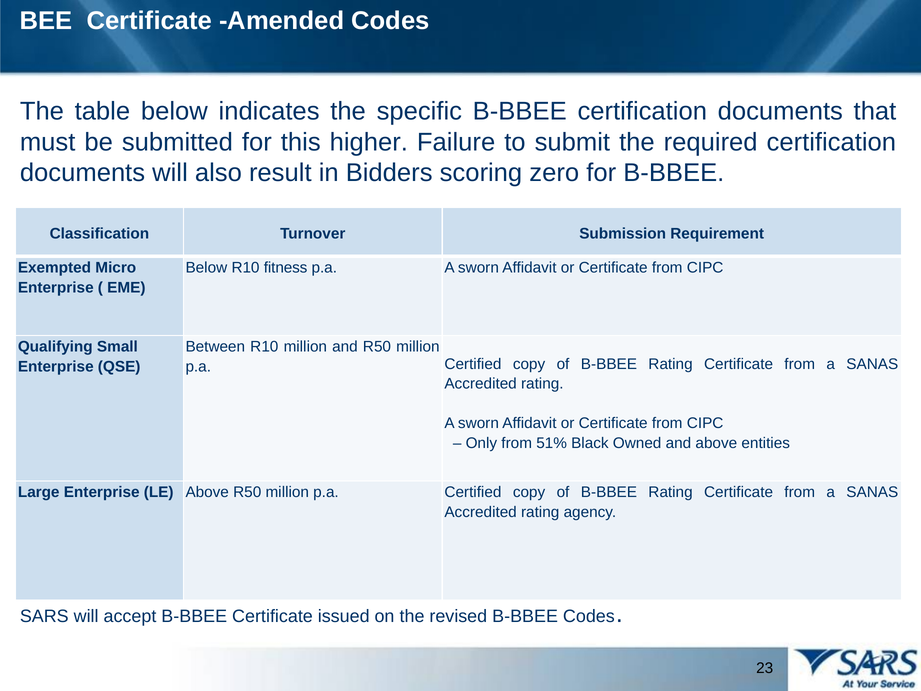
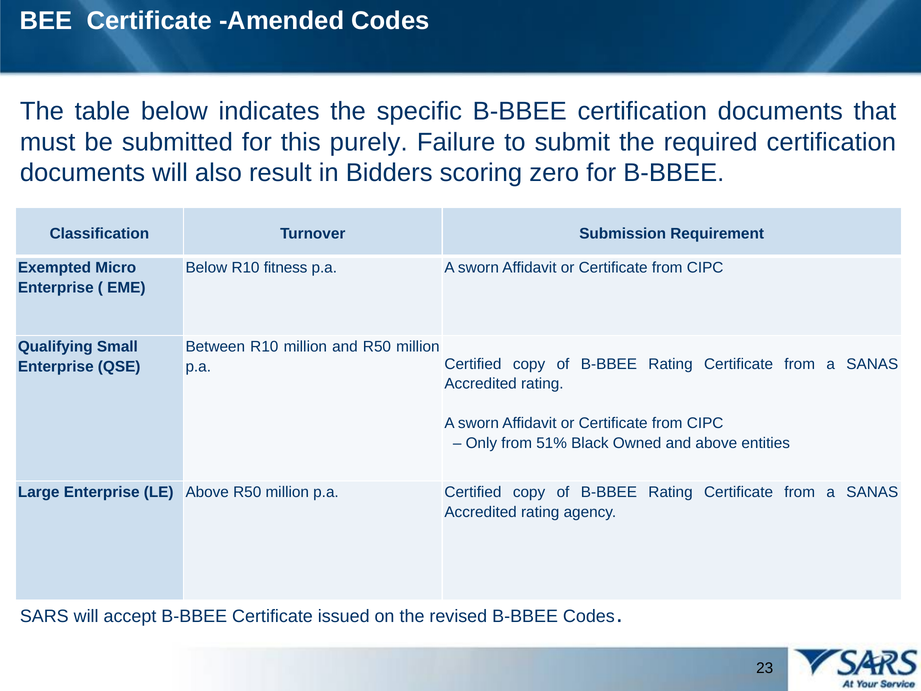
higher: higher -> purely (369, 142)
